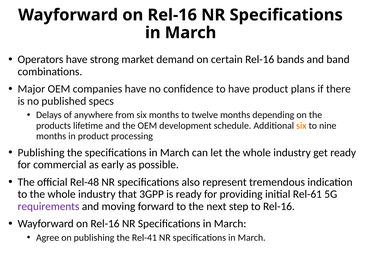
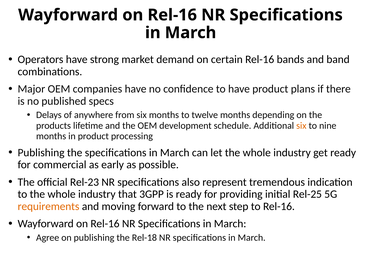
Rel-48: Rel-48 -> Rel-23 (85, 182)
Rel-61: Rel-61 -> Rel-25 (307, 194)
requirements colour: purple -> orange (49, 206)
Rel-41: Rel-41 -> Rel-18 (144, 237)
